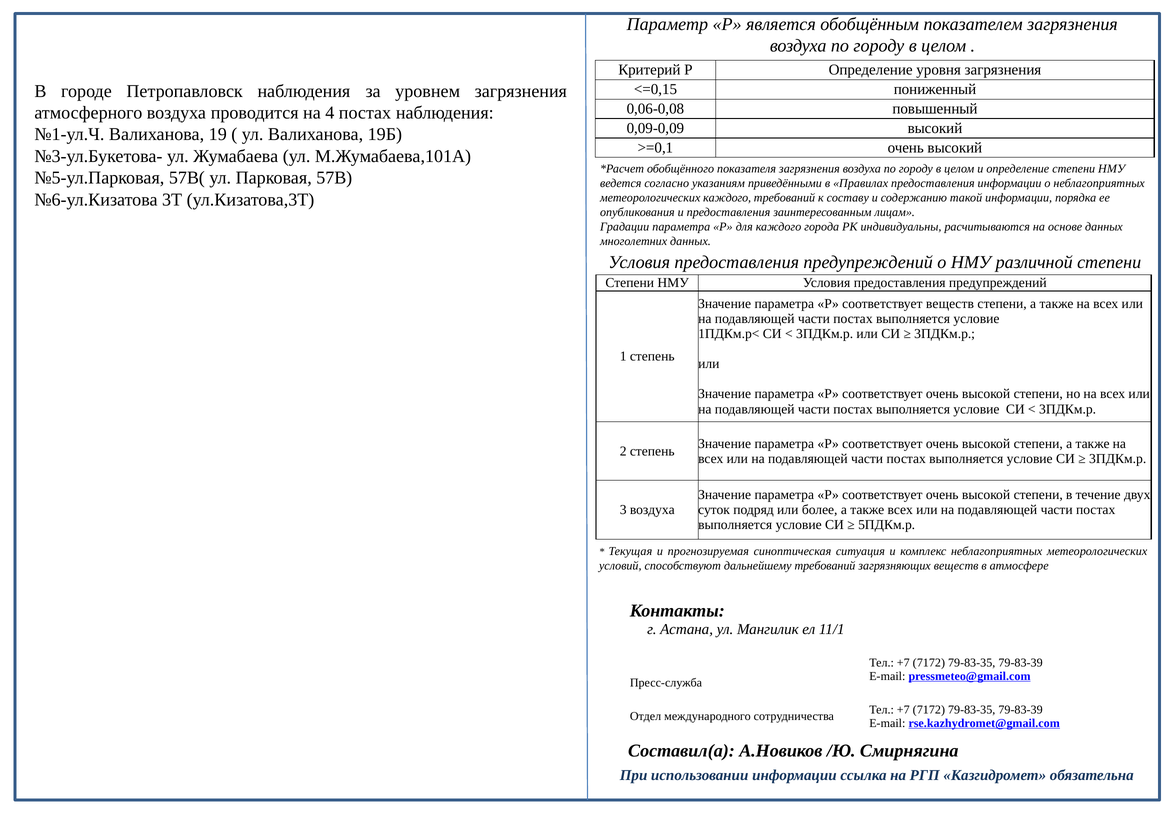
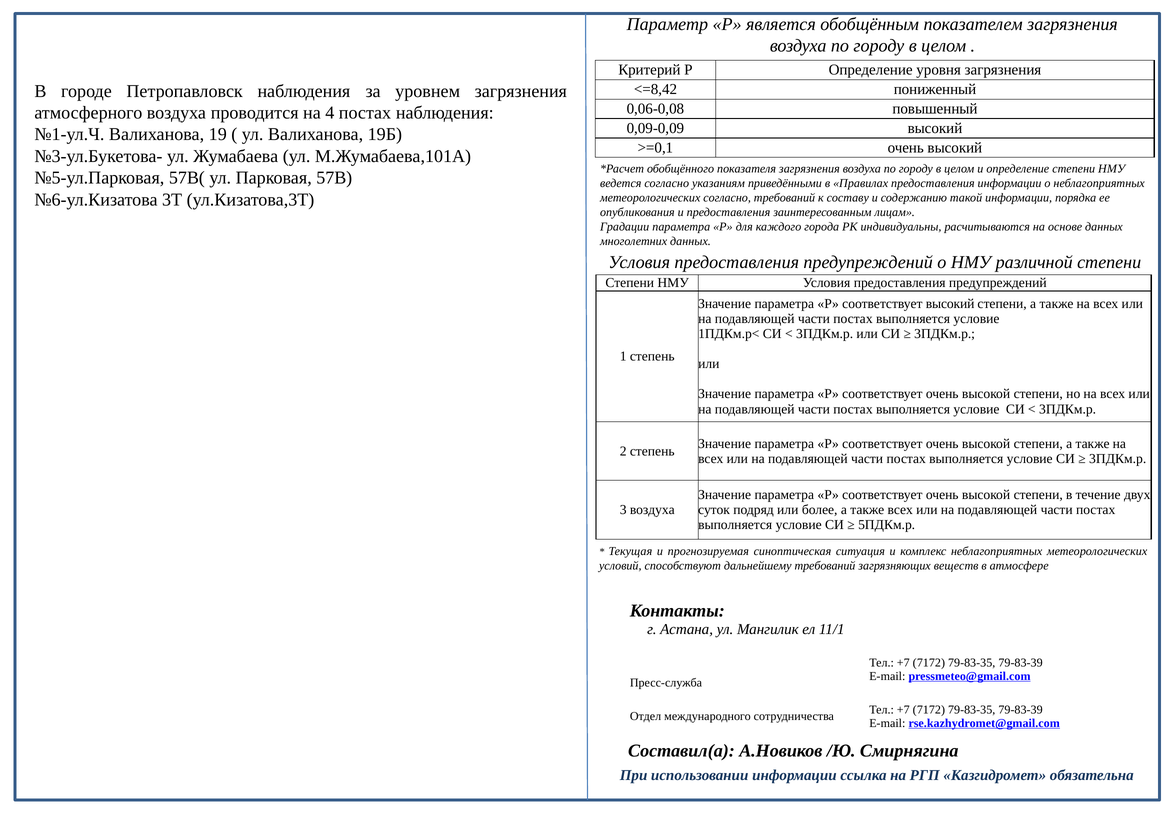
<=0,15: <=0,15 -> <=8,42 (655, 89)
метеорологических каждого: каждого -> согласно (727, 198)
соответствует веществ: веществ -> высокий (950, 304)
